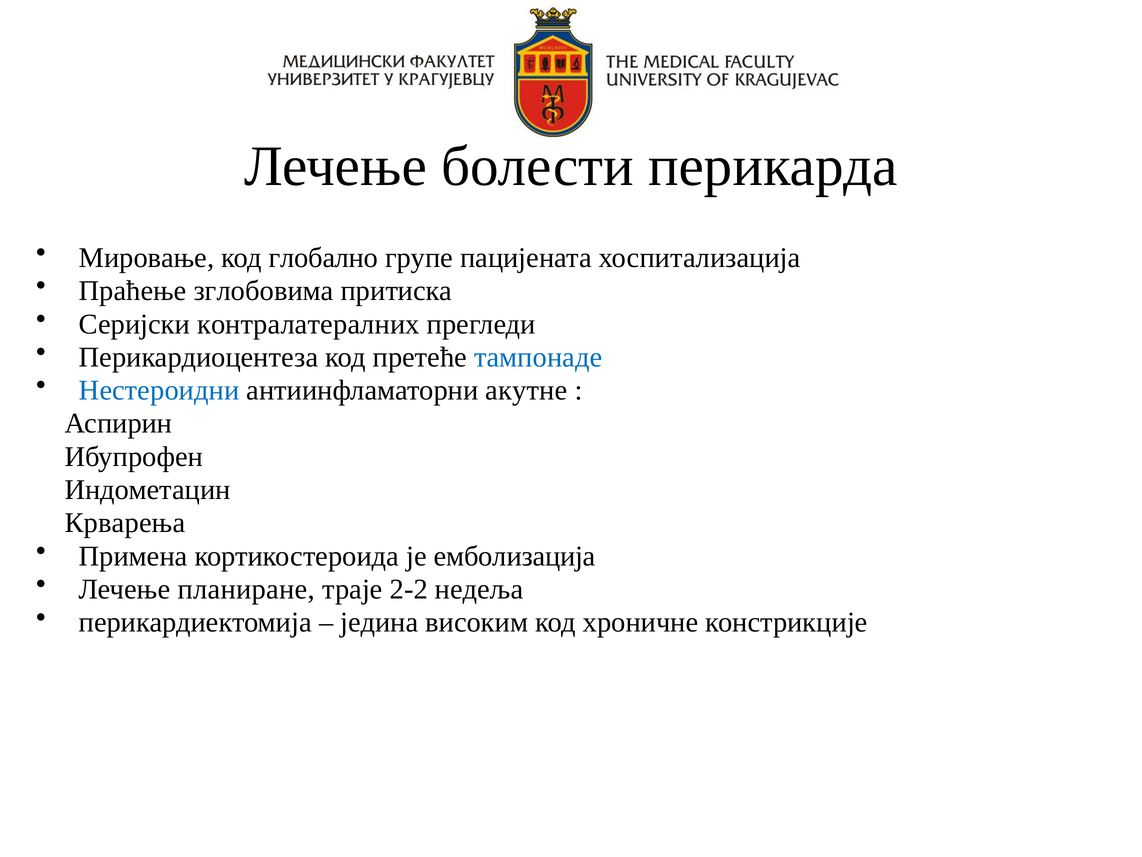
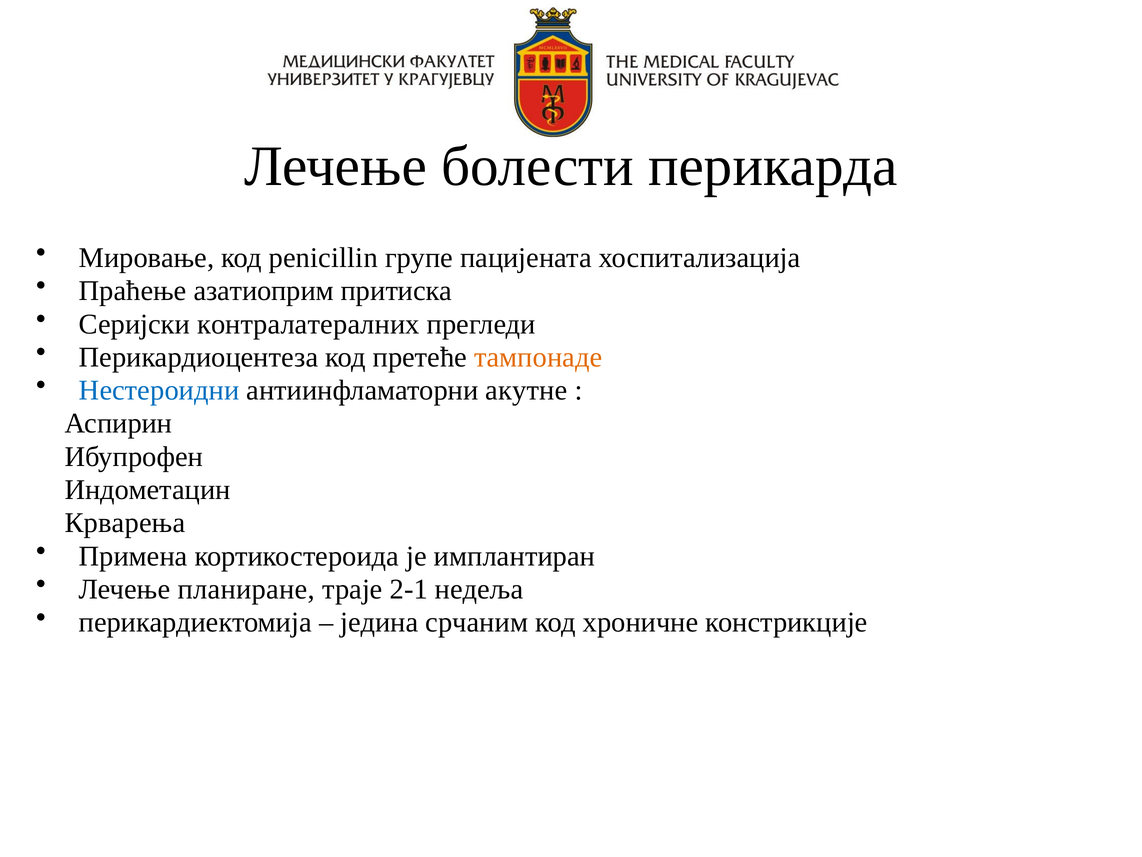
глобално: глобално -> penicillin (323, 258)
зглобовима: зглобовима -> азатиоприм (264, 291)
тампонаде colour: blue -> orange (538, 357)
емболизација: емболизација -> имплантиран (515, 556)
2-2: 2-2 -> 2-1 (409, 589)
високим: високим -> срчаним (477, 622)
